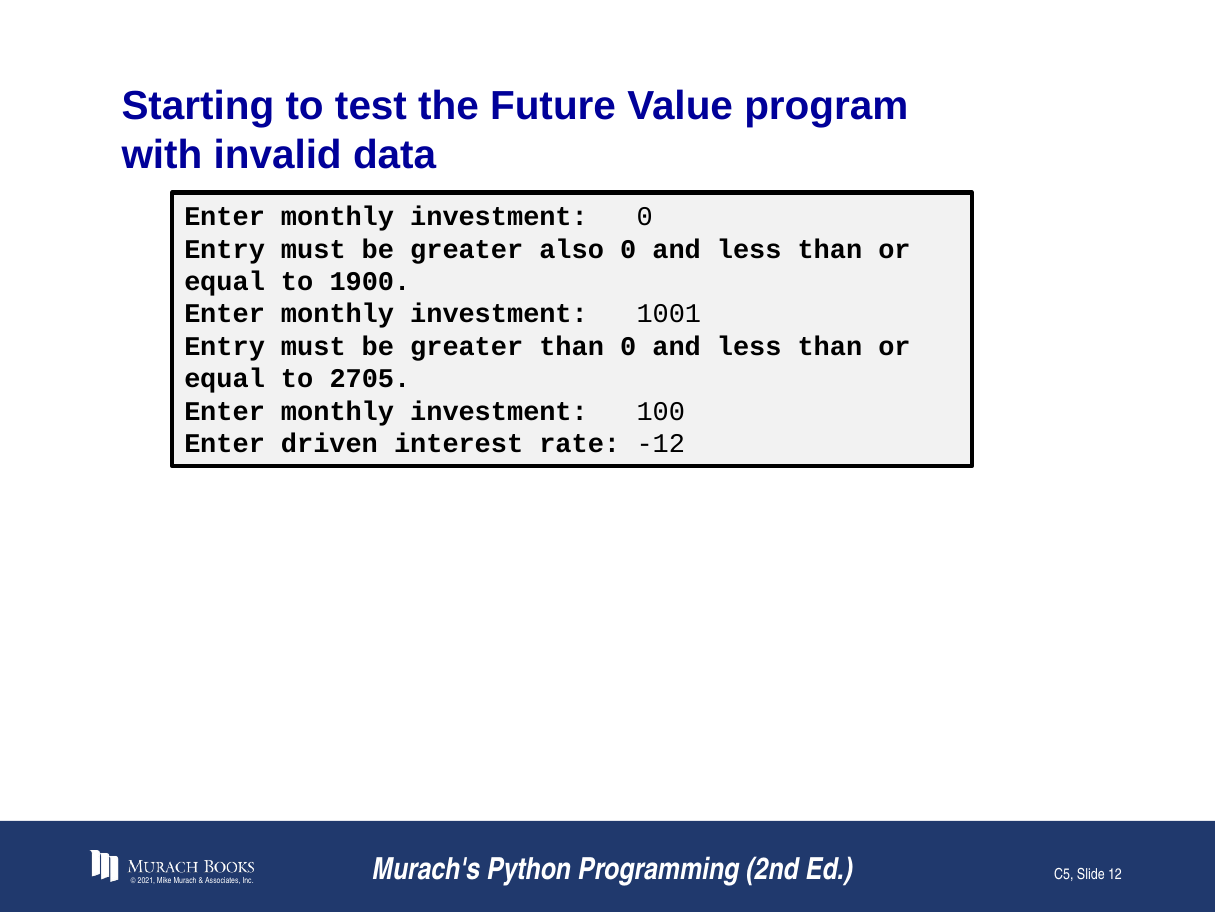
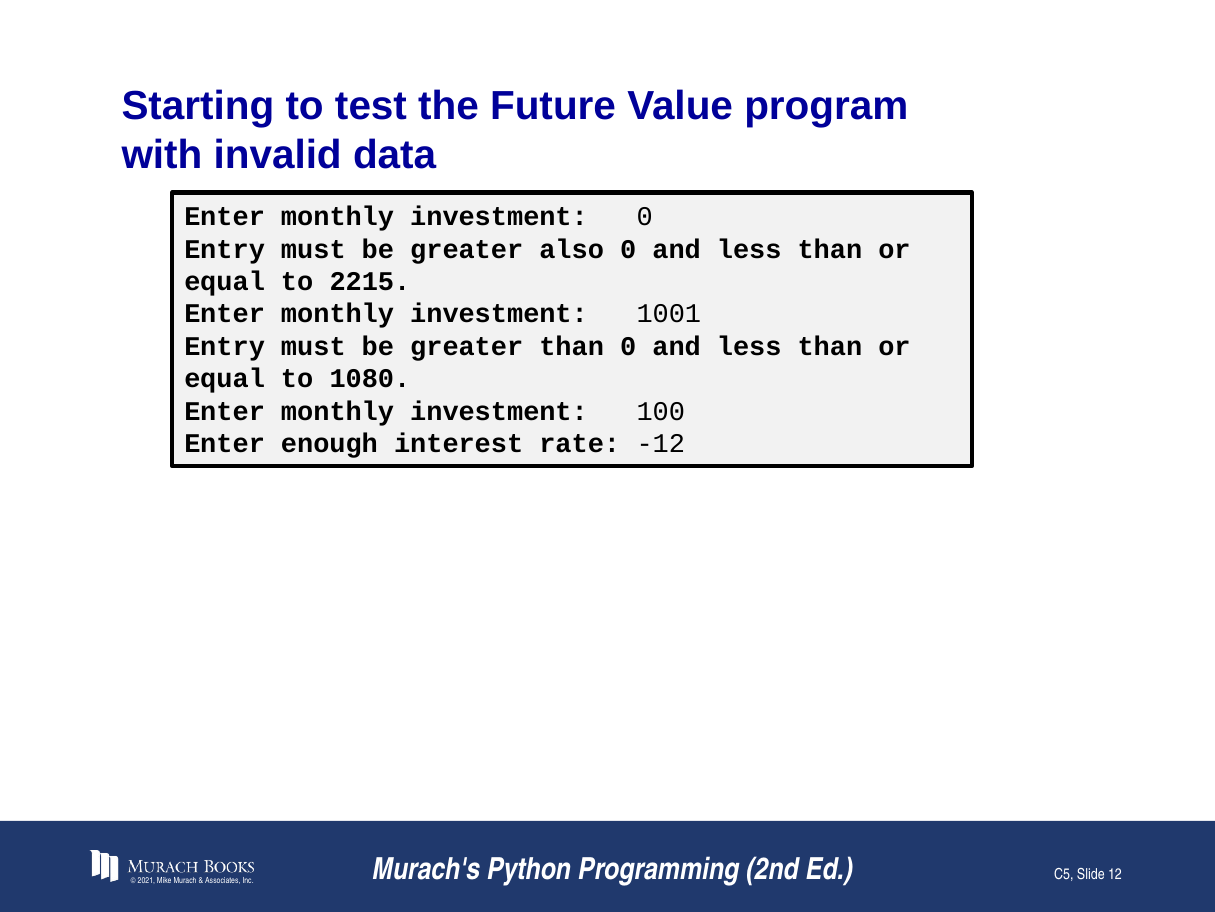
1900: 1900 -> 2215 (370, 281)
2705: 2705 -> 1080 (370, 378)
driven: driven -> enough (329, 443)
